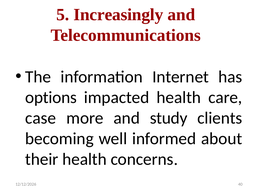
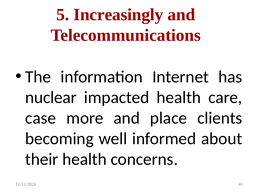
options: options -> nuclear (51, 98)
study: study -> place (169, 118)
